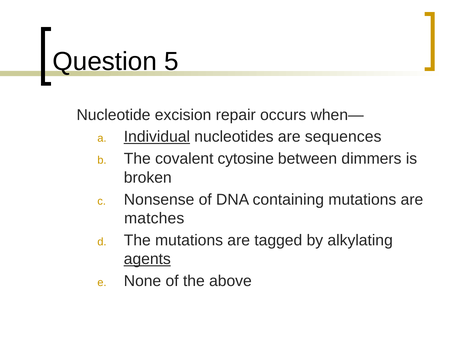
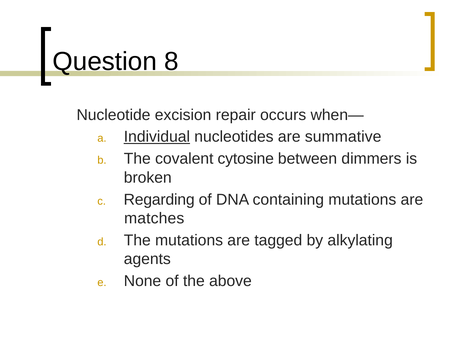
5: 5 -> 8 (171, 61)
sequences: sequences -> summative (343, 137)
Nonsense: Nonsense -> Regarding (159, 199)
agents underline: present -> none (147, 259)
